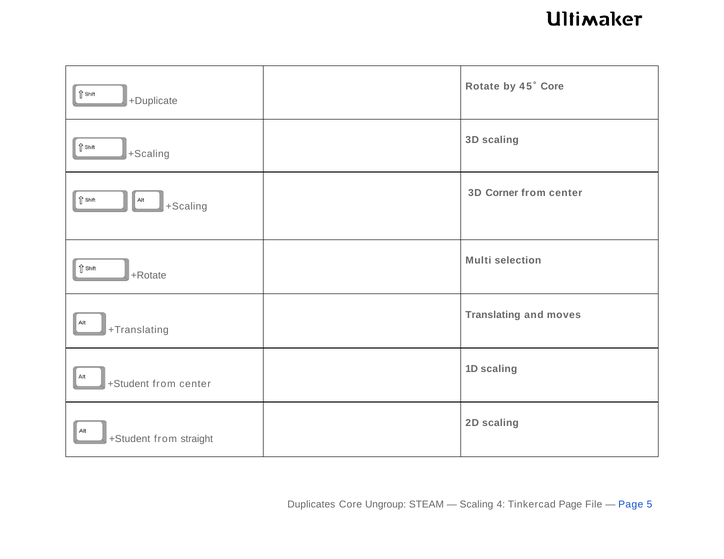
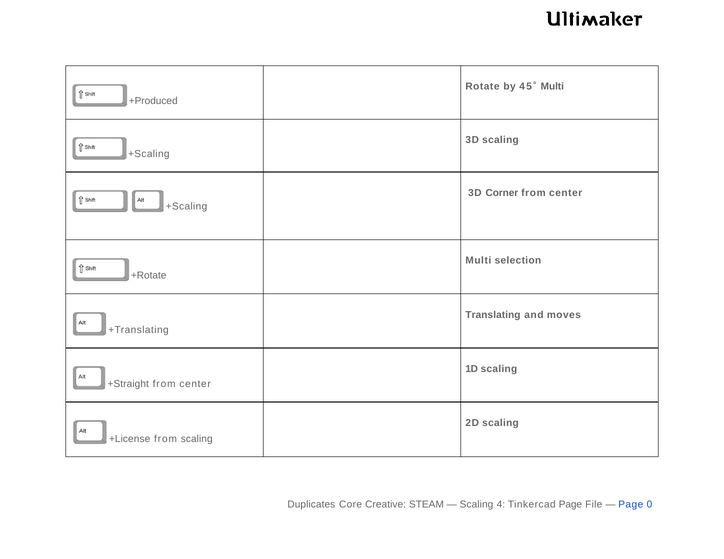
45˚ Core: Core -> Multi (552, 87)
+Duplicate: +Duplicate -> +Produced (153, 101)
+Student: +Student -> +Straight (128, 384)
+Student: +Student -> +License (130, 439)
from straight: straight -> scaling (197, 439)
Ungroup: Ungroup -> Creative (386, 505)
5: 5 -> 0 (649, 505)
